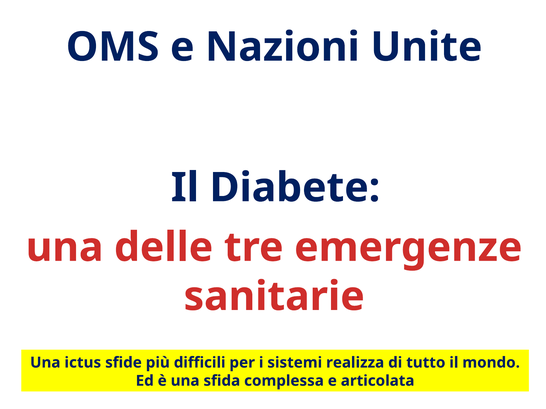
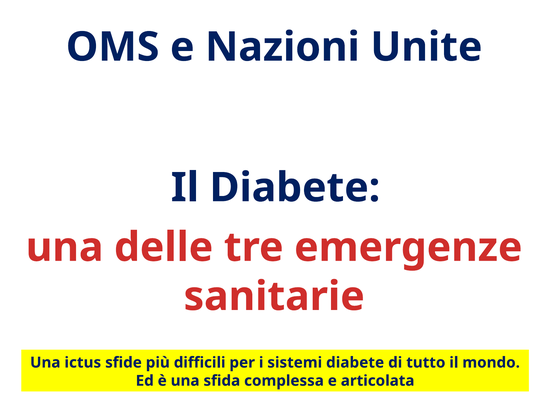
sistemi realizza: realizza -> diabete (355, 363)
